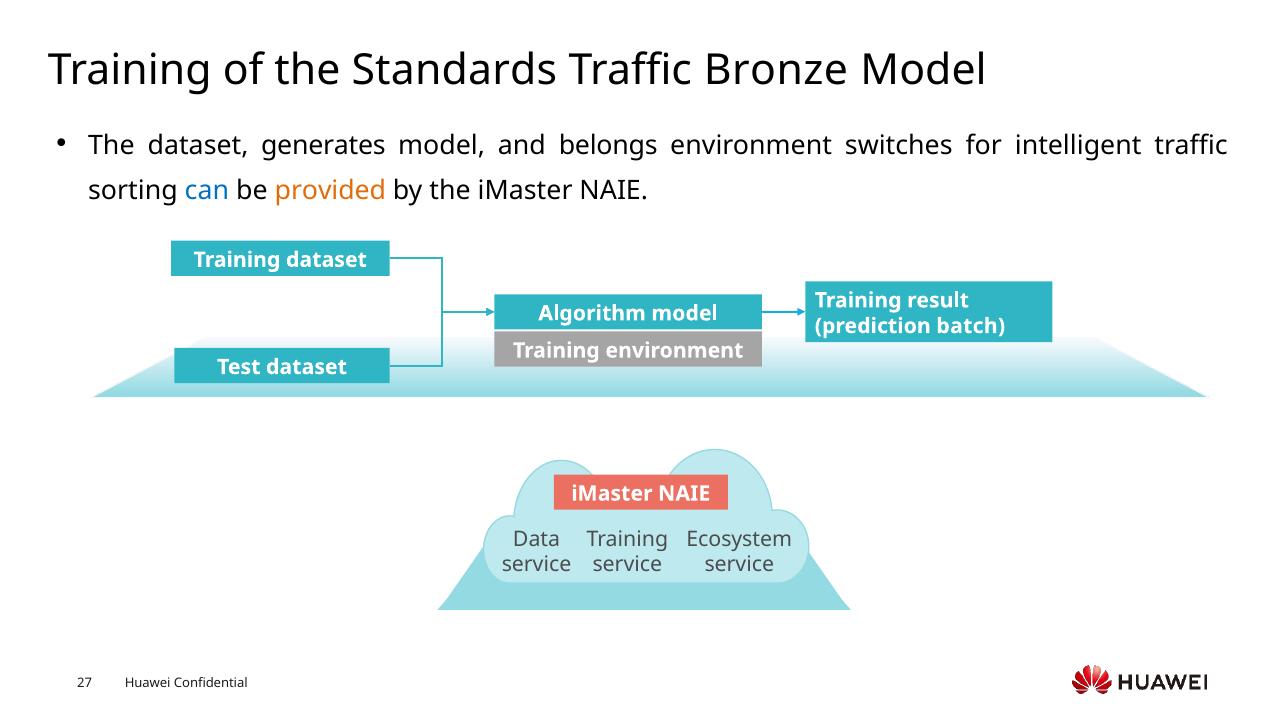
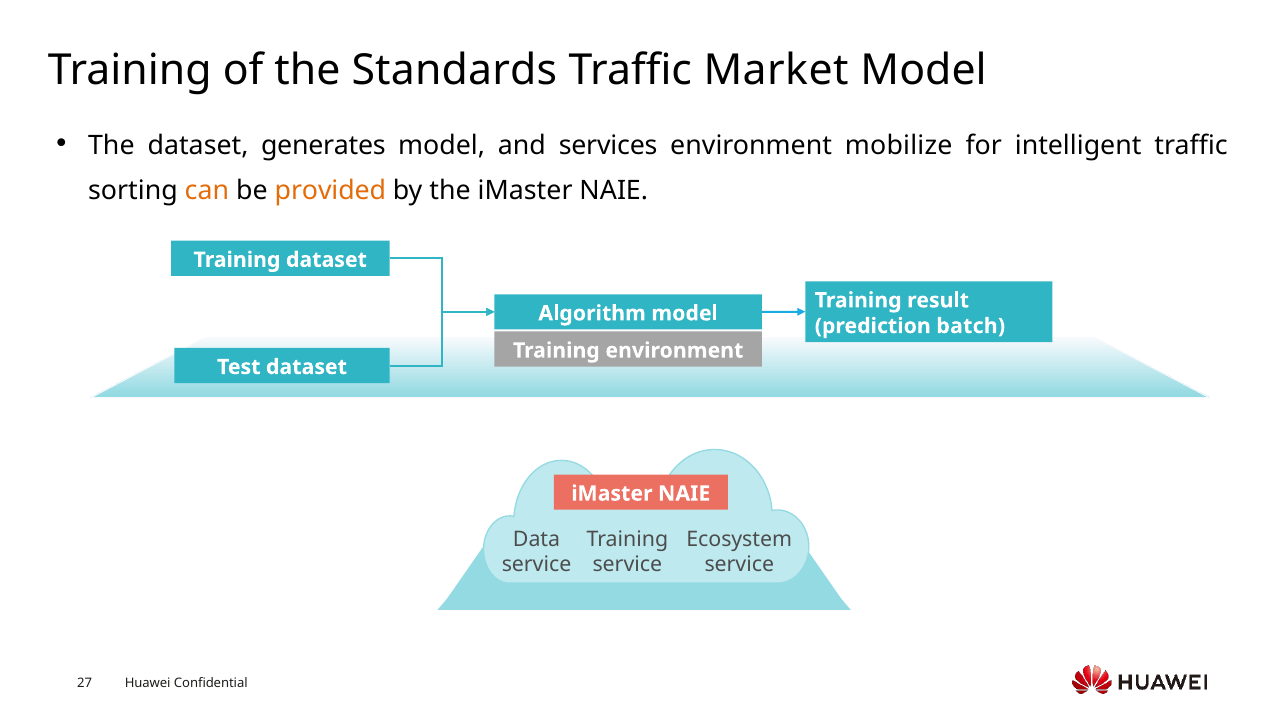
Bronze: Bronze -> Market (776, 70)
belongs: belongs -> services (608, 146)
switches: switches -> mobilize (899, 146)
can colour: blue -> orange (207, 191)
